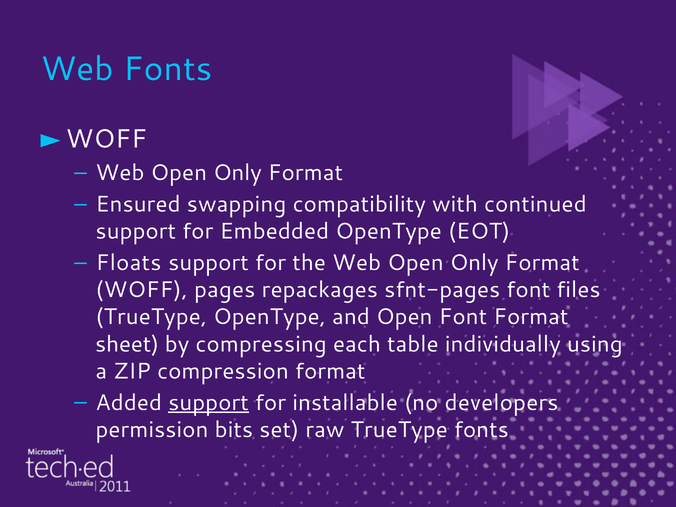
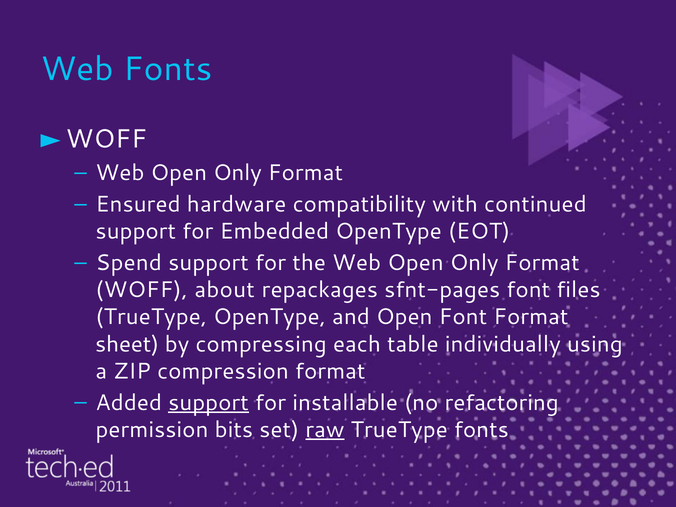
swapping: swapping -> hardware (237, 204)
Floats: Floats -> Spend (129, 263)
pages: pages -> about (225, 290)
developers: developers -> refactoring (502, 403)
raw underline: none -> present (325, 430)
